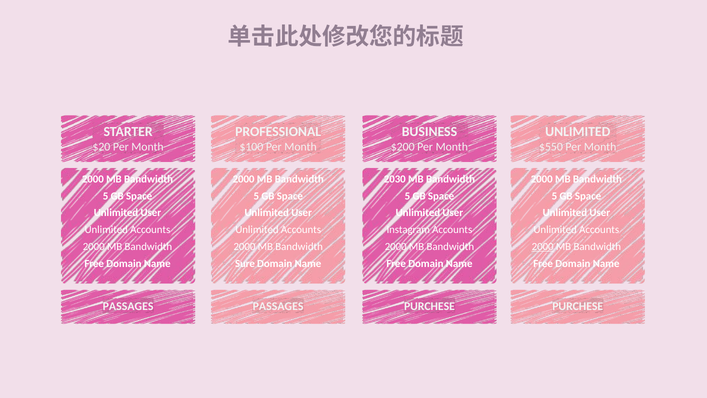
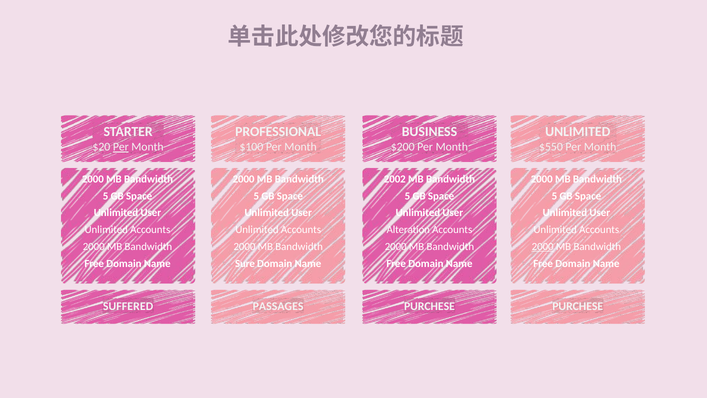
Per underline: none -> present (121, 147)
2030: 2030 -> 2002 (395, 179)
Instagram: Instagram -> Alteration (408, 229)
PASSAGES: PASSAGES -> SUFFERED (128, 306)
